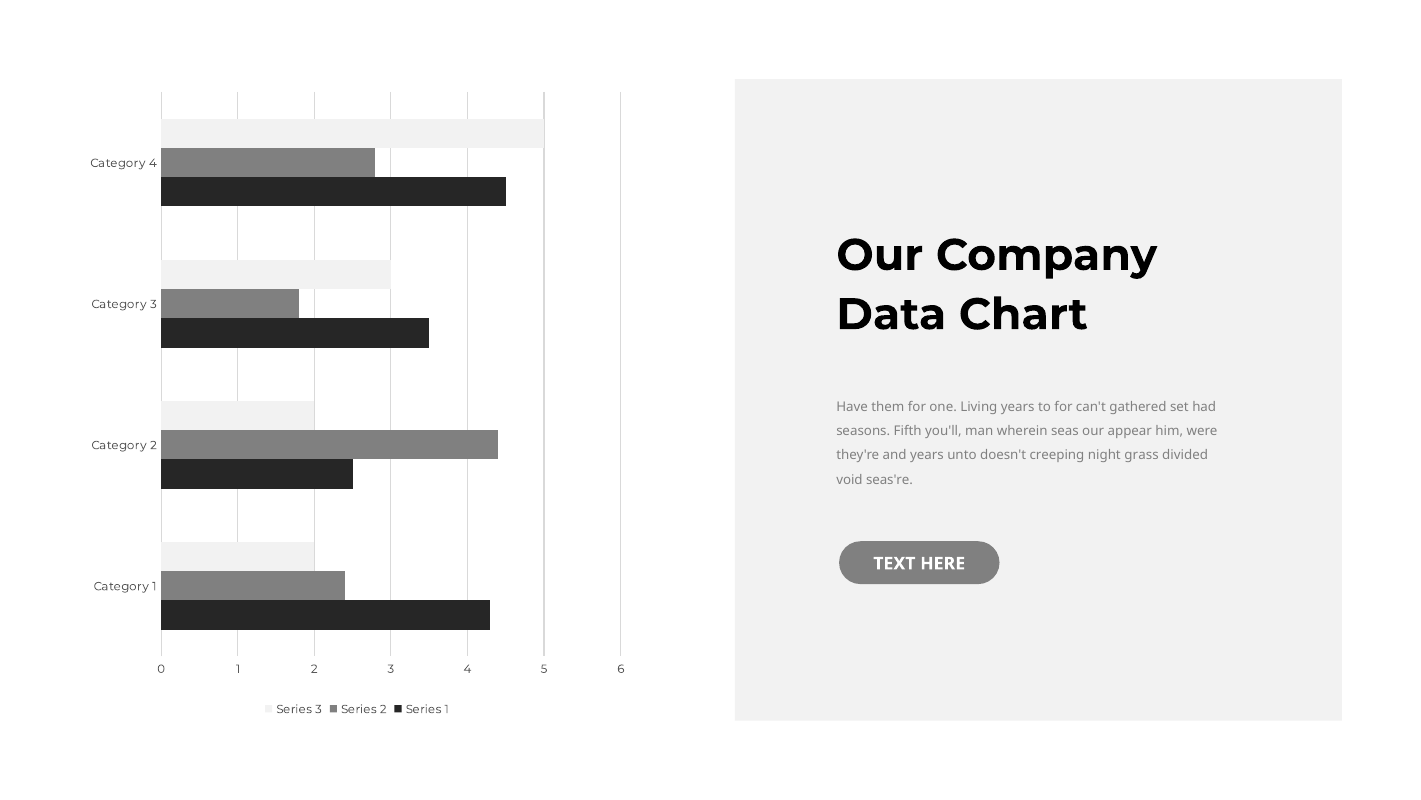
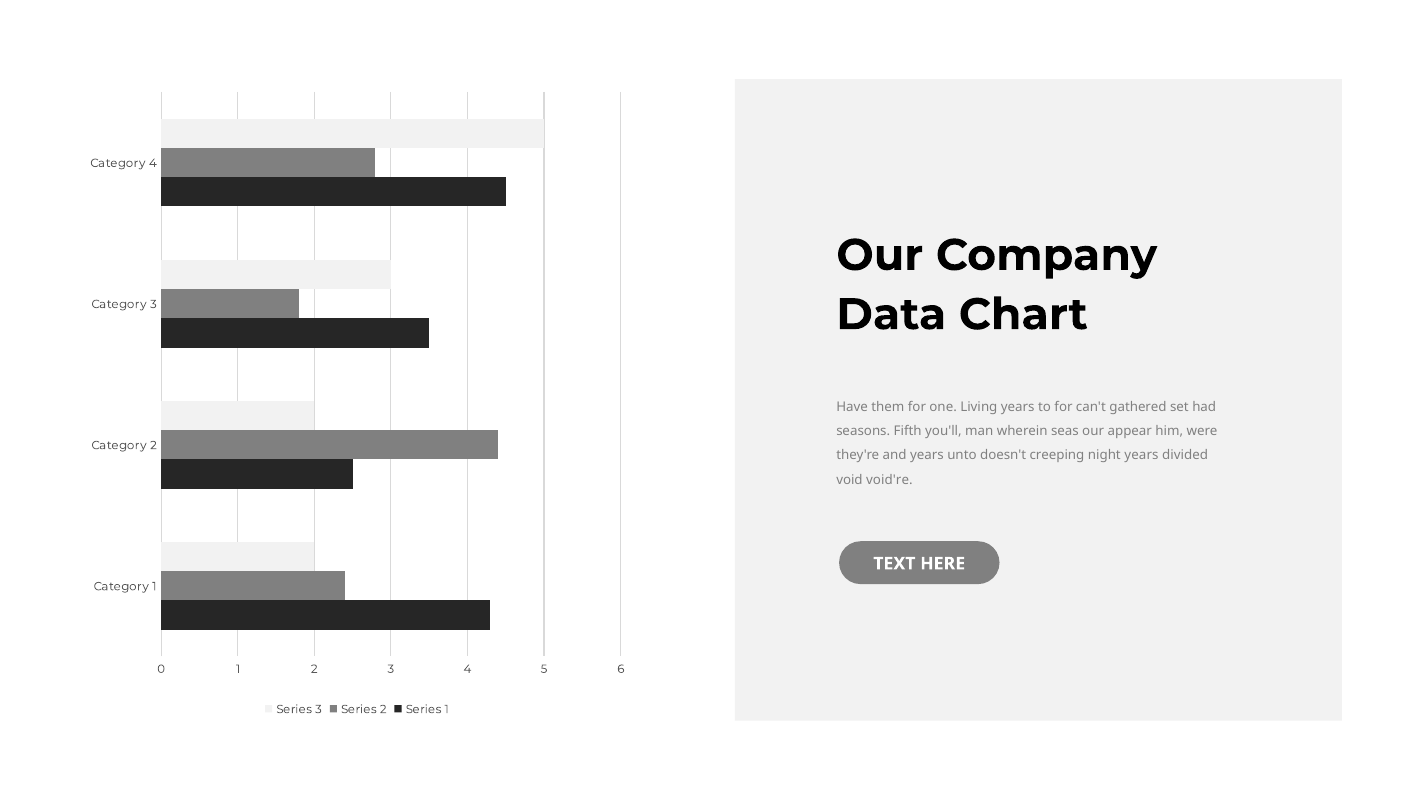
night grass: grass -> years (1142, 455)
seas're: seas're -> void're (889, 479)
